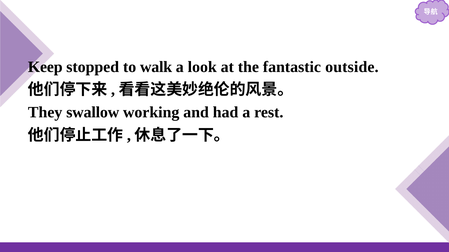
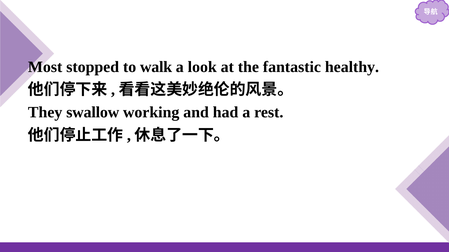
Keep: Keep -> Most (45, 67)
outside: outside -> healthy (352, 67)
